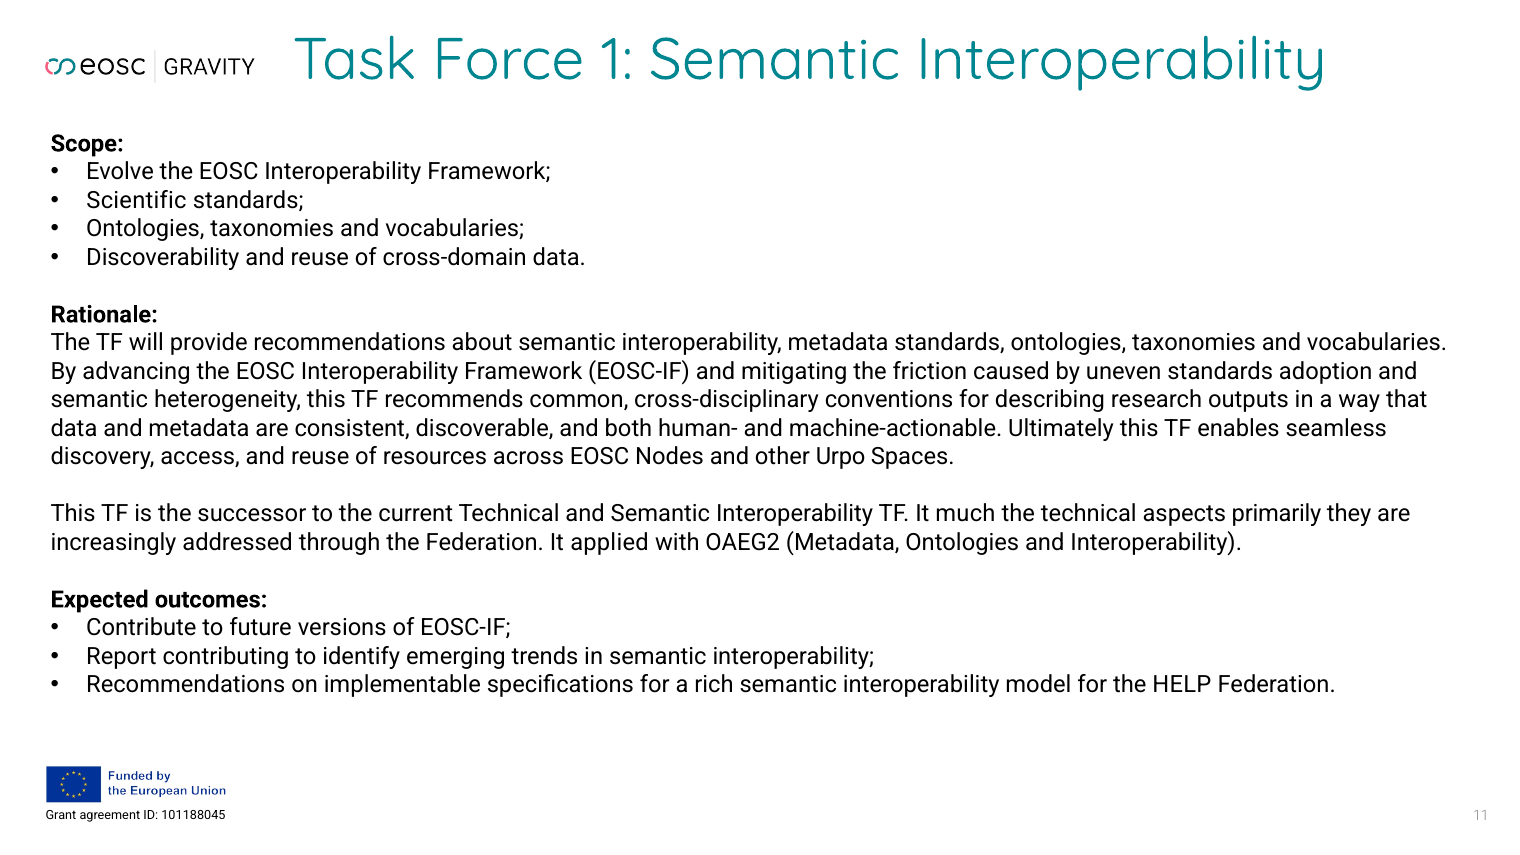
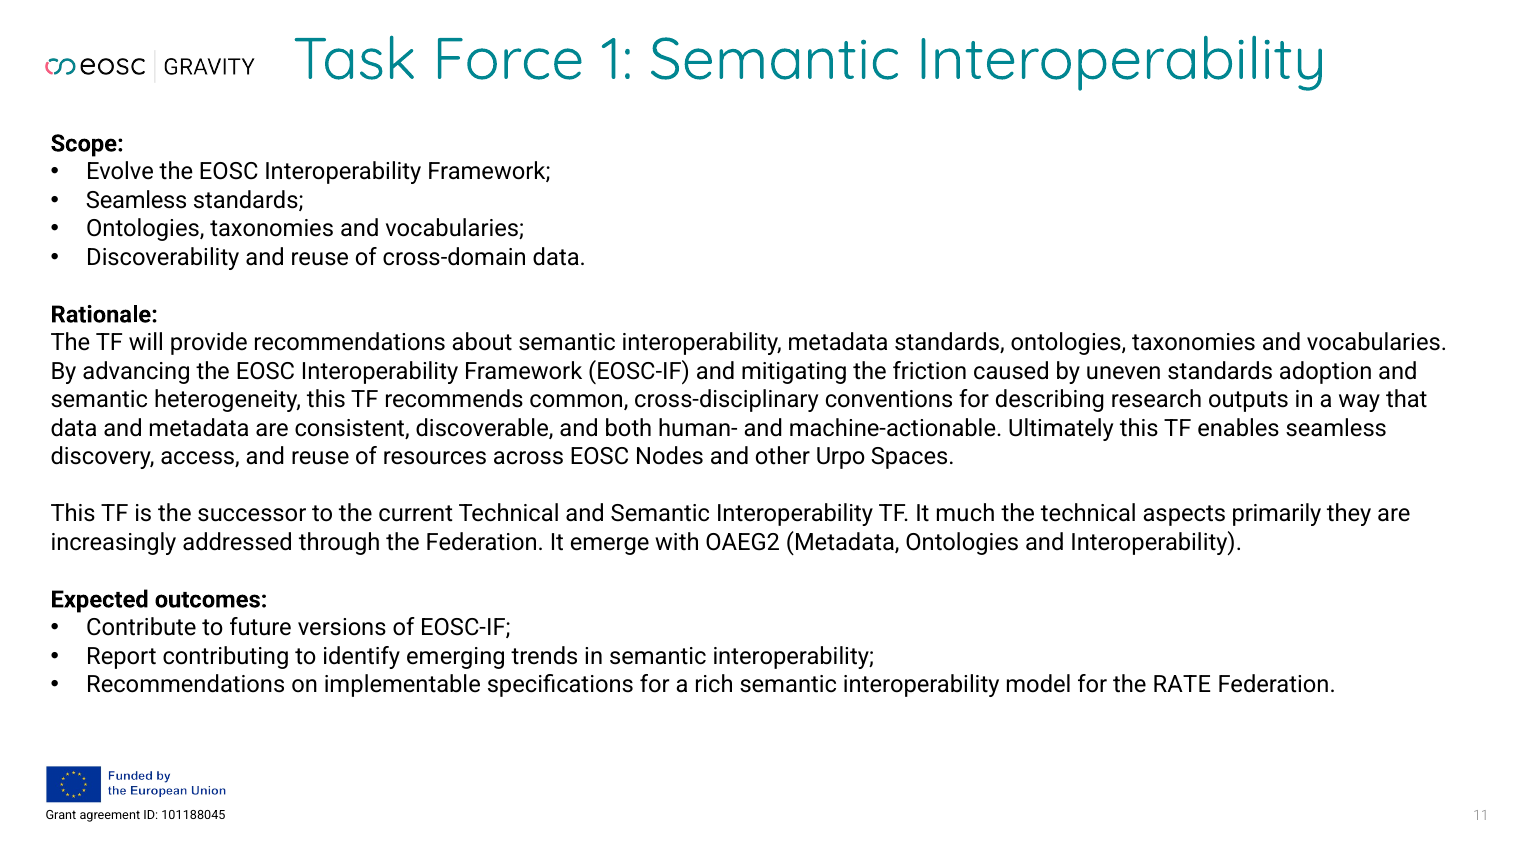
Scientific: Scientific -> Seamless (137, 201)
applied: applied -> emerge (610, 543)
HELP: HELP -> RATE (1182, 685)
